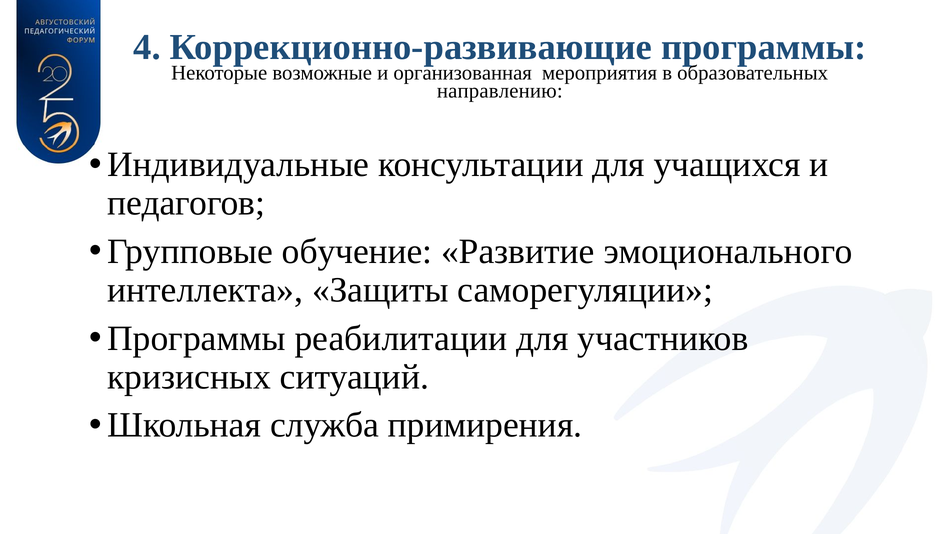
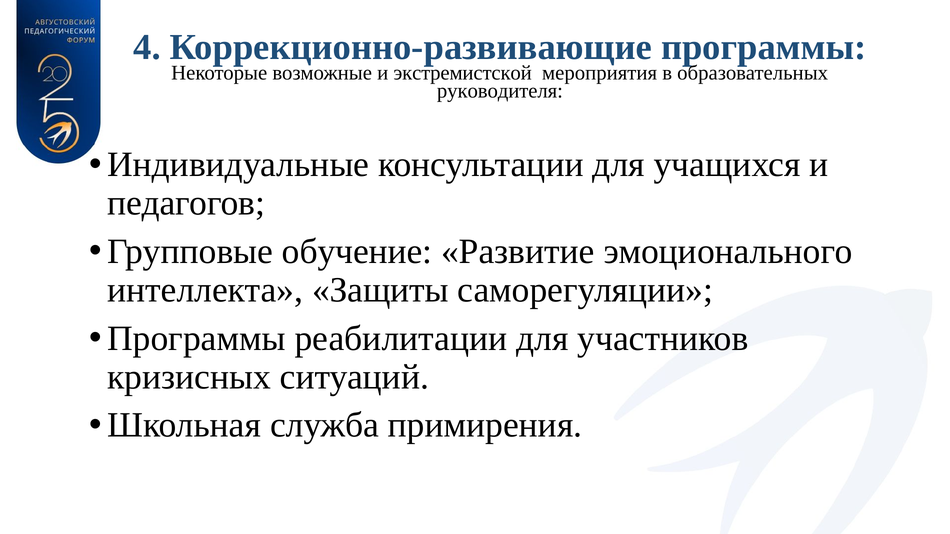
организованная: организованная -> экстремистской (463, 73)
направлению: направлению -> руководителя (500, 91)
